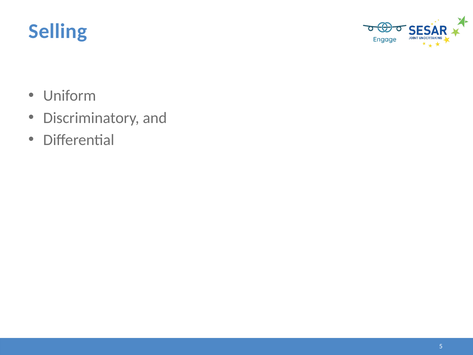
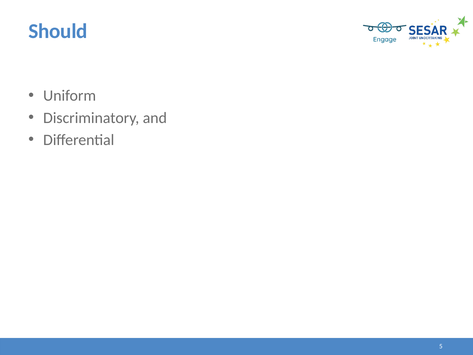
Selling: Selling -> Should (58, 31)
